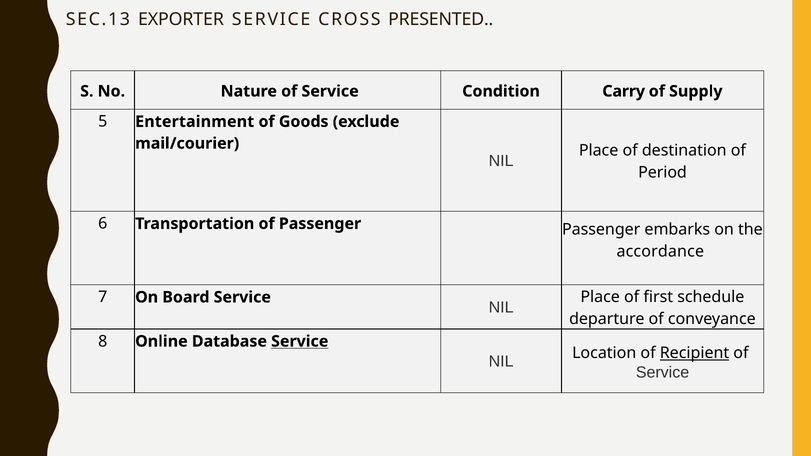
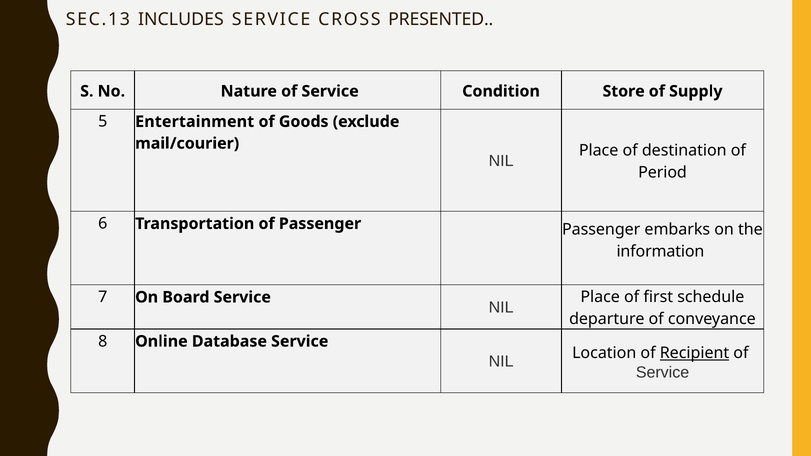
EXPORTER: EXPORTER -> INCLUDES (181, 20)
Carry: Carry -> Store (624, 91)
accordance: accordance -> information (660, 251)
Service underline: present -> none (300, 341)
